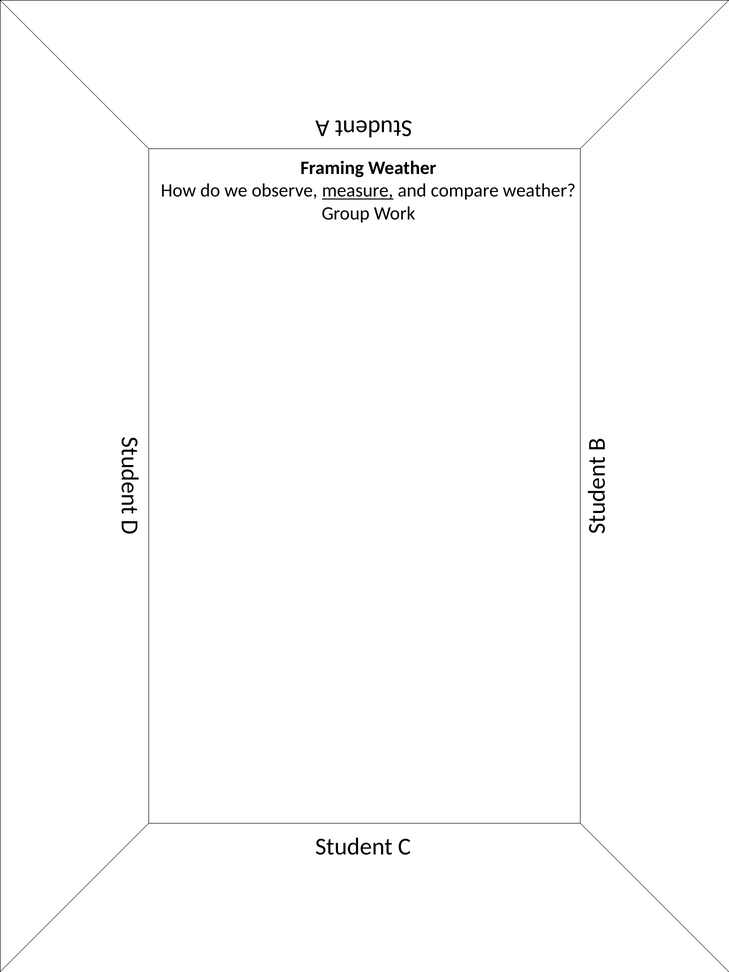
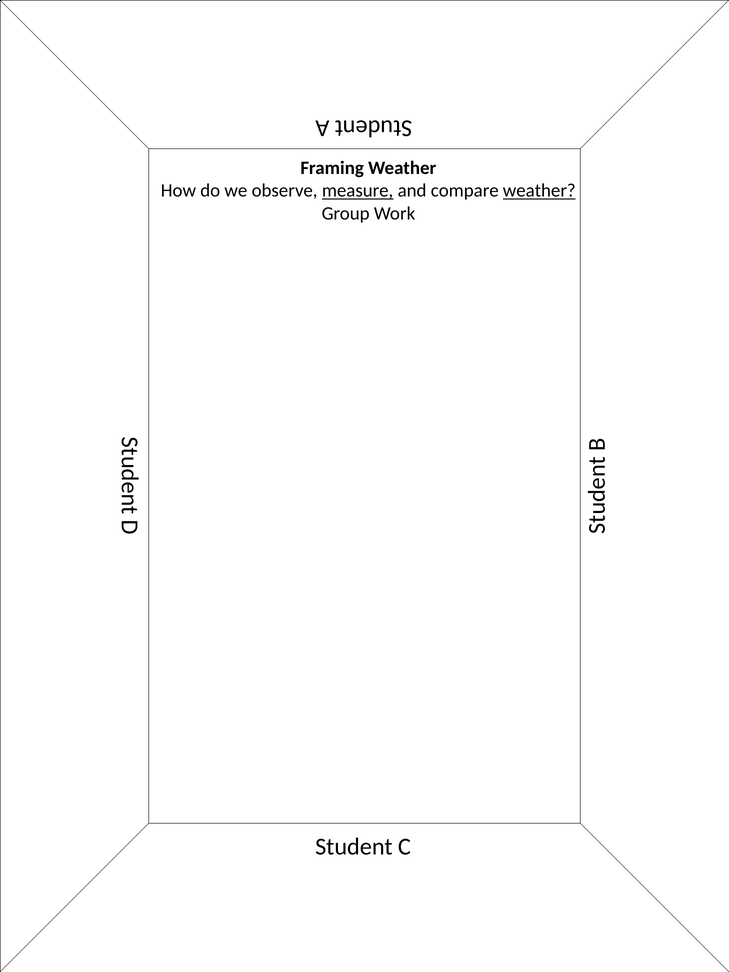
weather underline: none -> present (539, 191)
